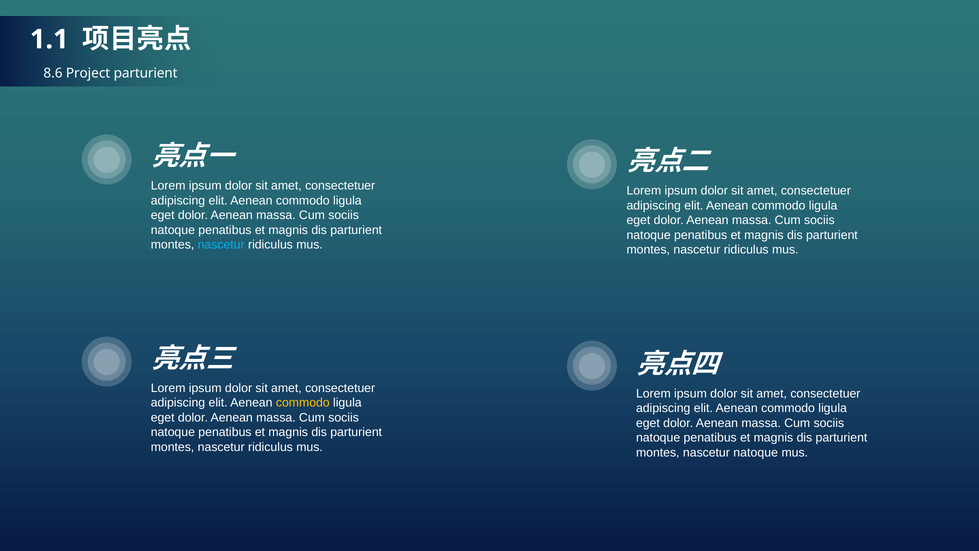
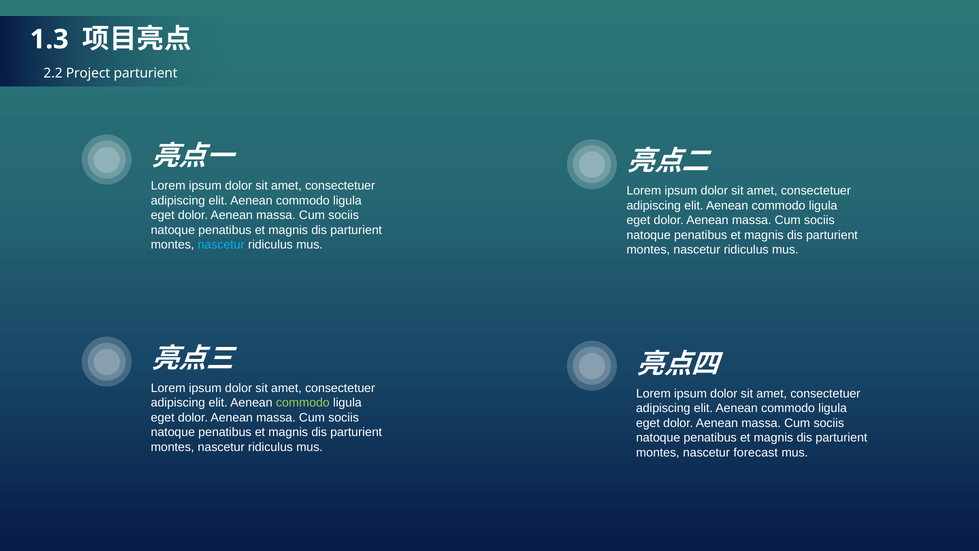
1.1: 1.1 -> 1.3 (49, 39)
8.6: 8.6 -> 2.2 (53, 73)
commodo colour: yellow -> light green (303, 403)
nascetur natoque: natoque -> forecast (756, 452)
